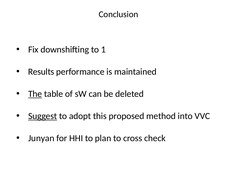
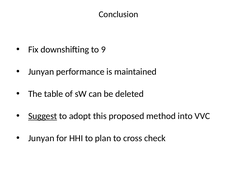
1: 1 -> 9 (103, 50)
Results: Results -> Junyan (41, 72)
The underline: present -> none (35, 94)
